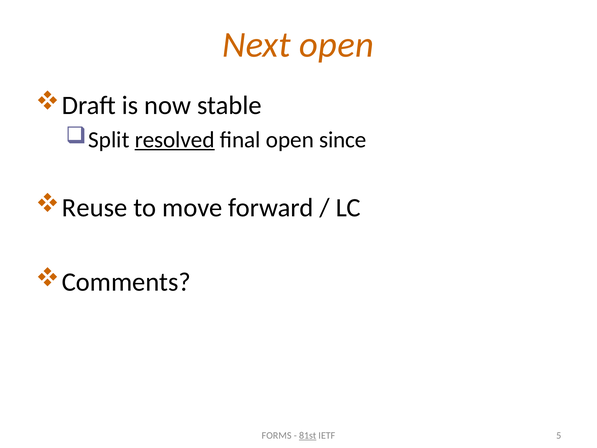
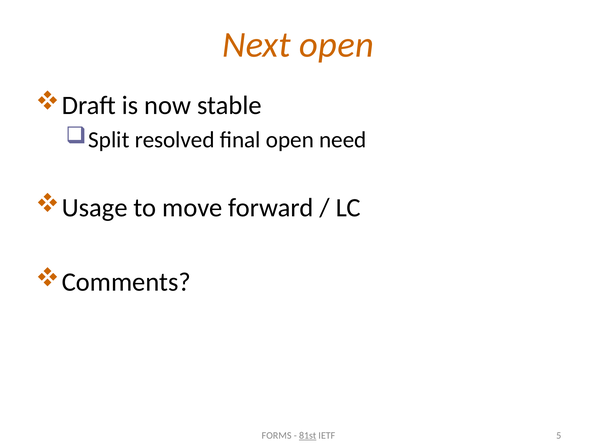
resolved underline: present -> none (175, 140)
since: since -> need (343, 140)
Reuse: Reuse -> Usage (95, 208)
